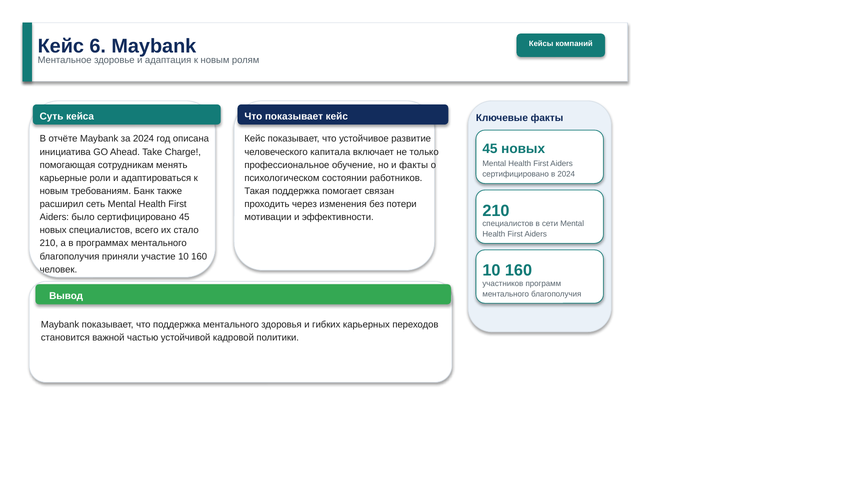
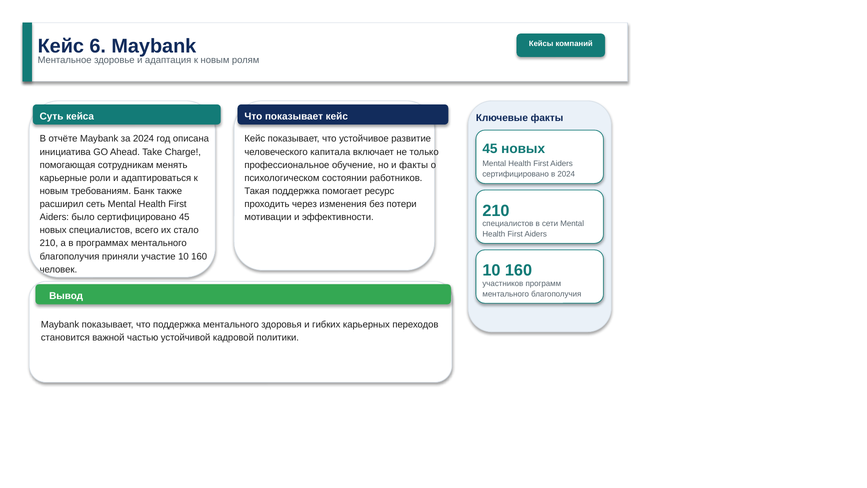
связан: связан -> ресурс (379, 191)
